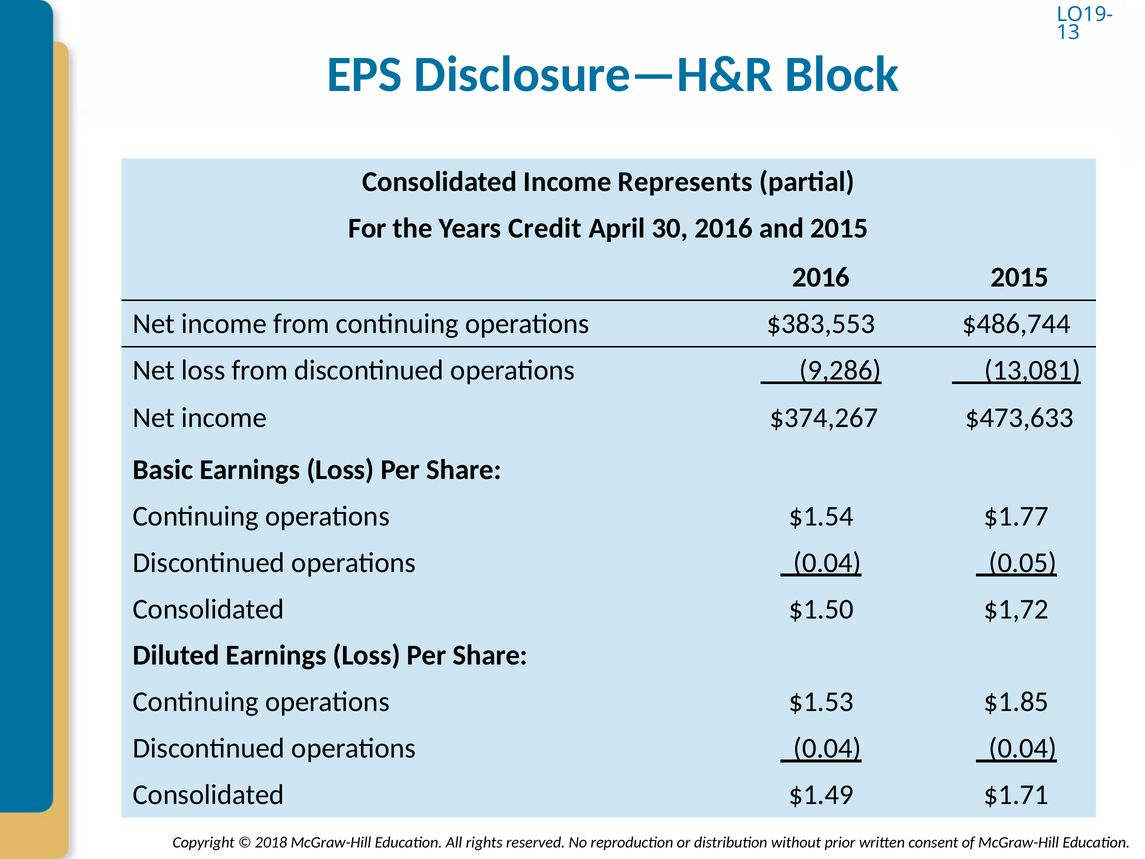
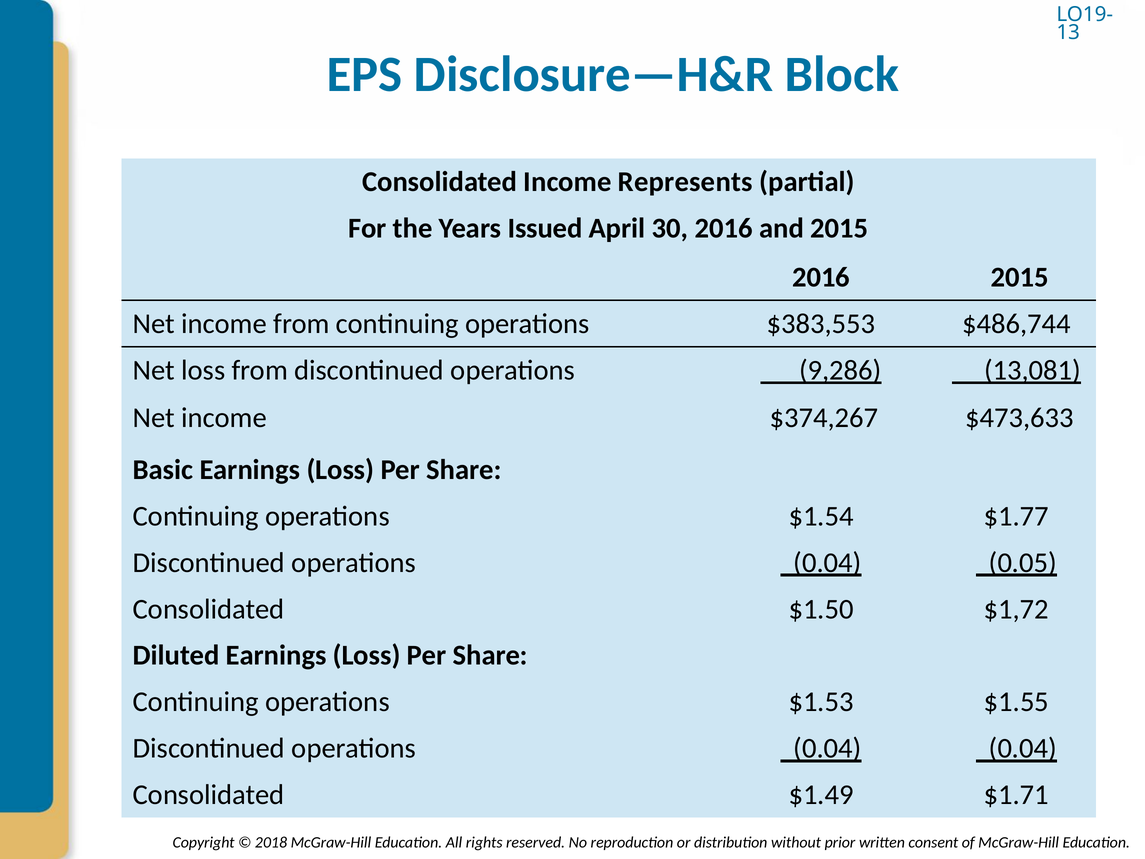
Credit: Credit -> Issued (545, 228)
$1.85: $1.85 -> $1.55 (1016, 702)
